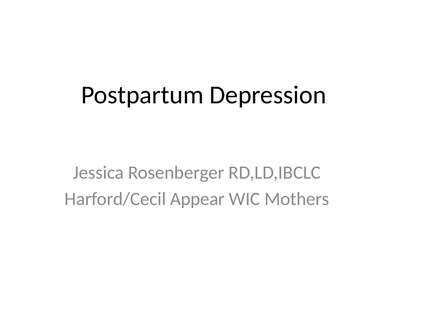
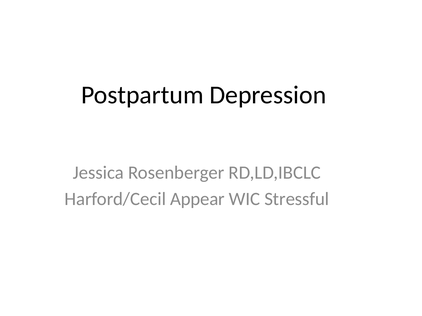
Mothers: Mothers -> Stressful (297, 199)
